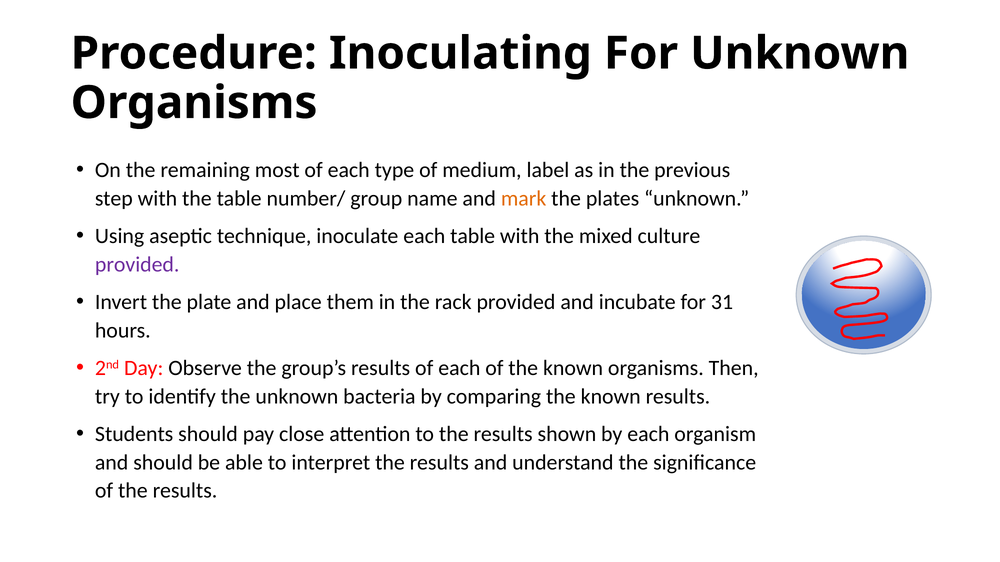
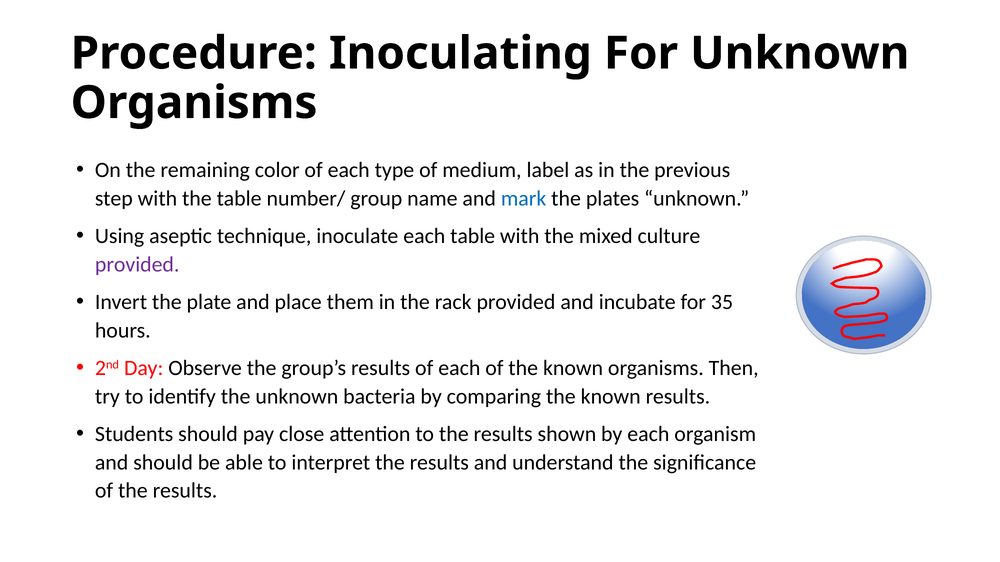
most: most -> color (277, 170)
mark colour: orange -> blue (524, 199)
31: 31 -> 35 (722, 302)
